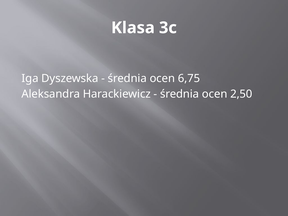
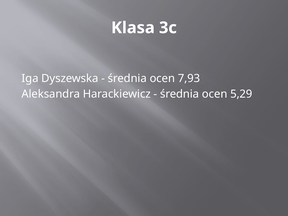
6,75: 6,75 -> 7,93 (189, 78)
2,50: 2,50 -> 5,29 (241, 94)
